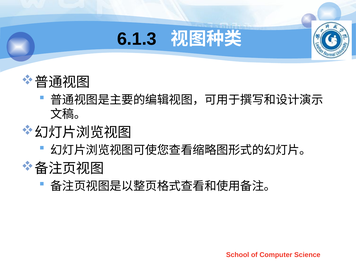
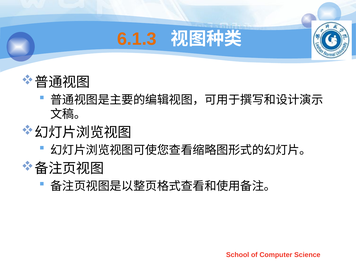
6.1.3 colour: black -> orange (137, 39)
